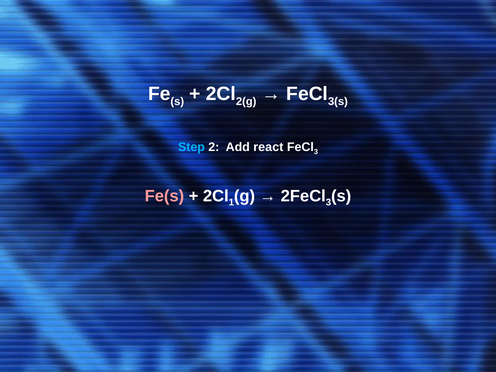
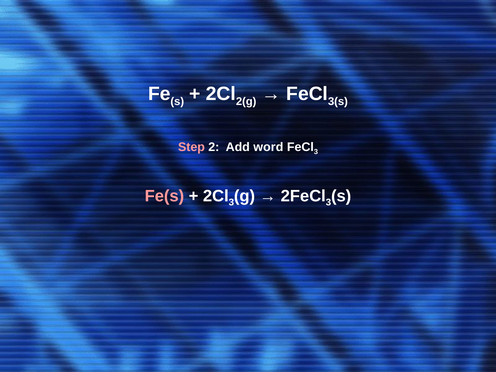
Step colour: light blue -> pink (191, 147)
react: react -> word (268, 147)
1: 1 -> 3 (231, 202)
